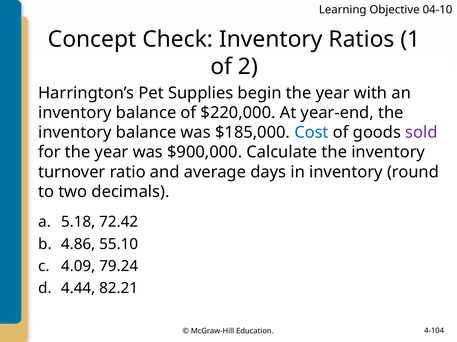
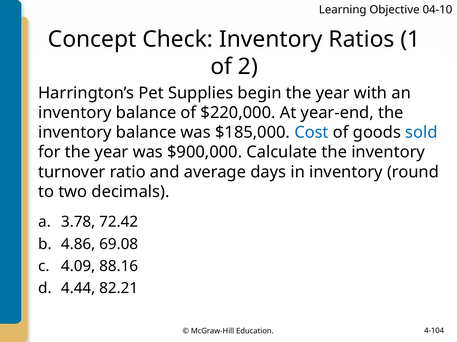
sold colour: purple -> blue (421, 133)
5.18: 5.18 -> 3.78 (78, 222)
55.10: 55.10 -> 69.08 (119, 245)
79.24: 79.24 -> 88.16 (119, 267)
